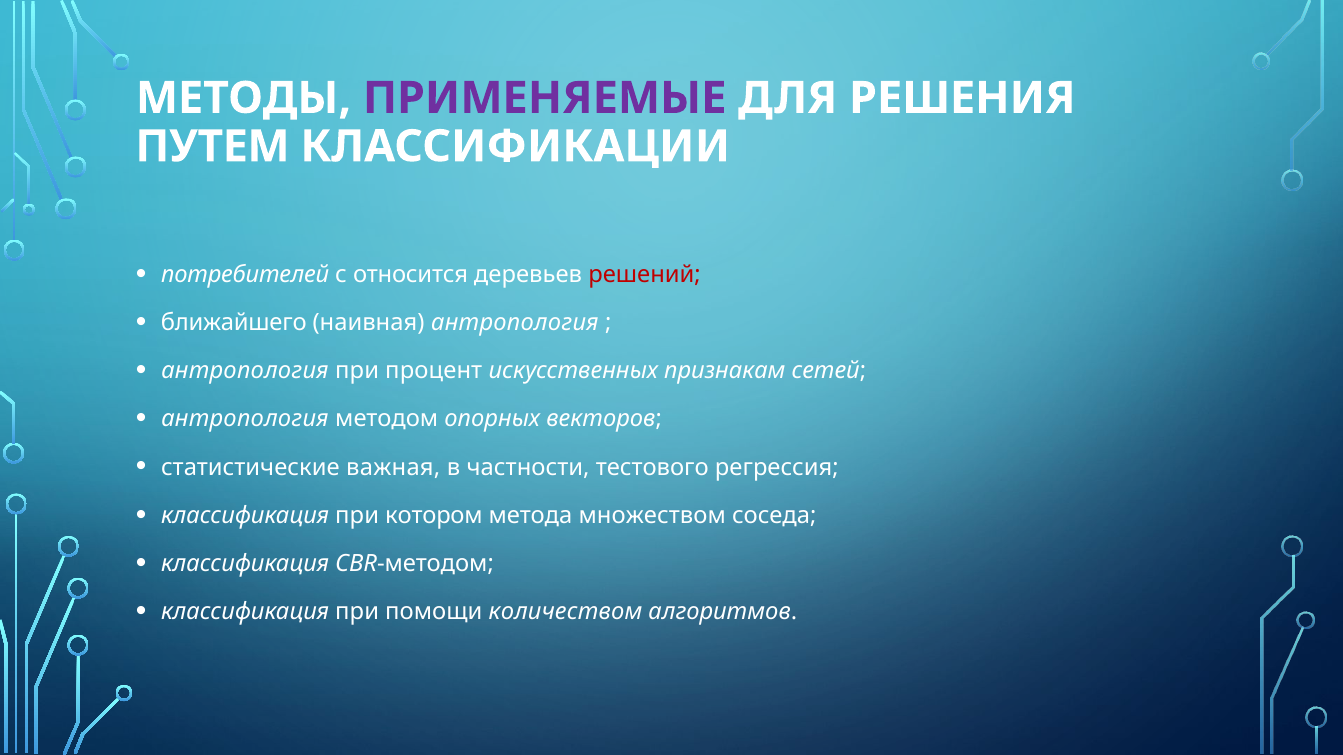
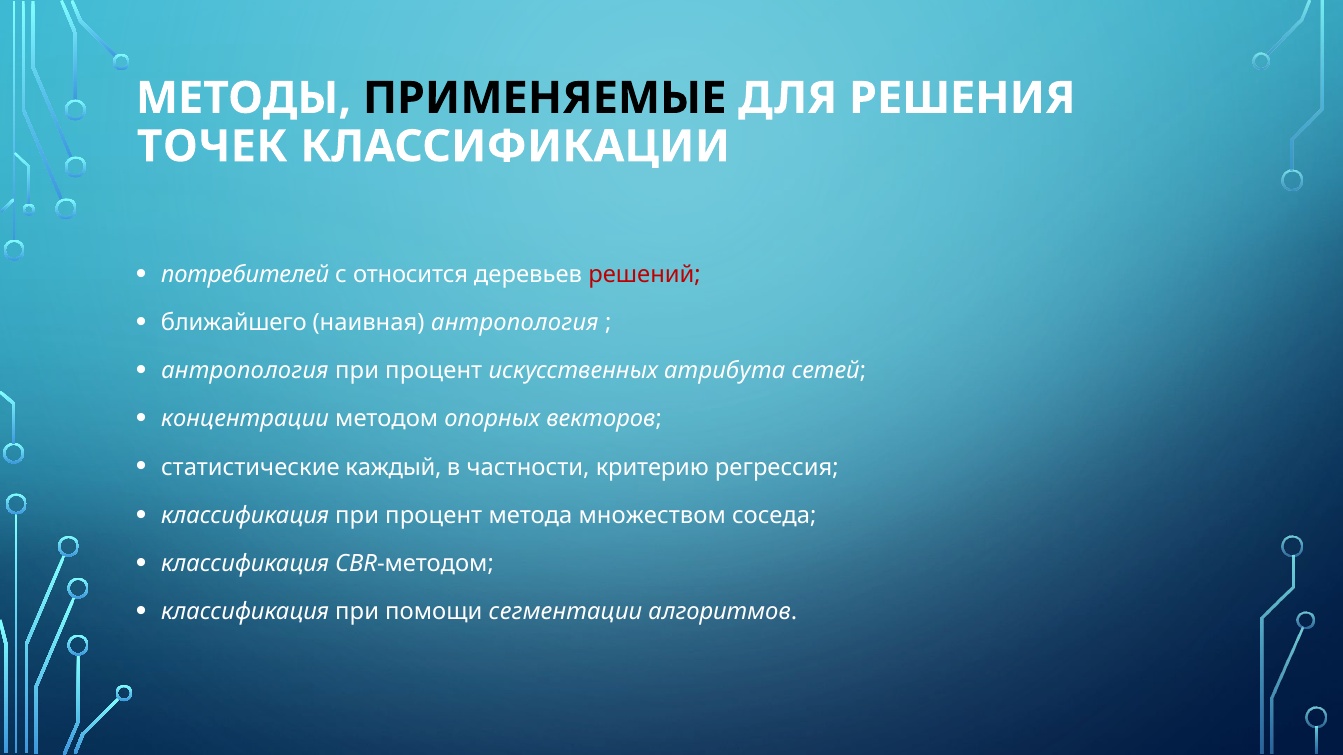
ПРИМЕНЯЕМЫЕ colour: purple -> black (545, 98)
ПУТЕМ: ПУТЕМ -> ТОЧЕК (212, 147)
признакам: признакам -> атрибута (725, 371)
антропология: антропология -> концентрации (245, 419)
важная: важная -> каждый (394, 468)
тестового: тестового -> критерию (652, 468)
классификация при котором: котором -> процент (434, 516)
количеством: количеством -> сегментации (565, 612)
